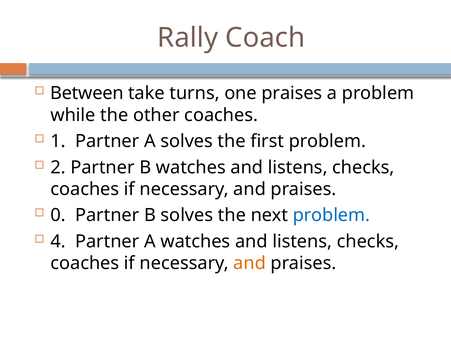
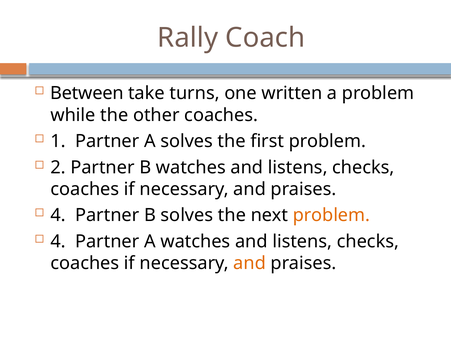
one praises: praises -> written (292, 93)
0: 0 -> 4 (58, 215)
problem colour: blue -> orange (331, 215)
